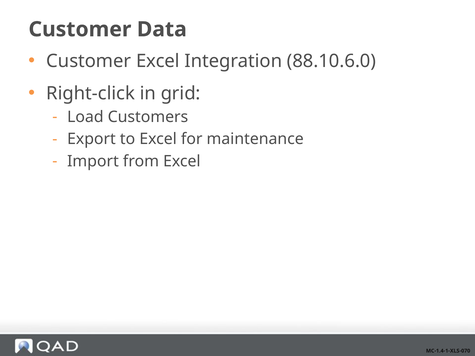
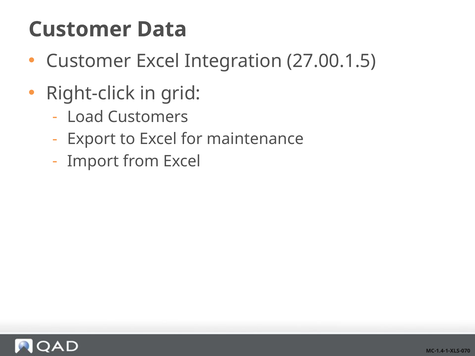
88.10.6.0: 88.10.6.0 -> 27.00.1.5 (331, 61)
